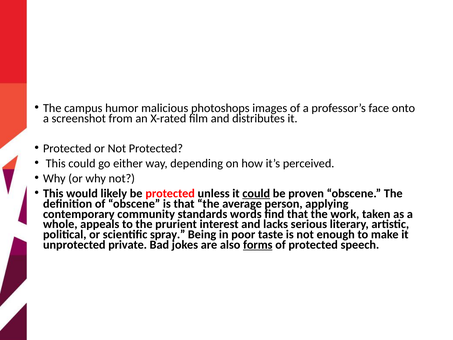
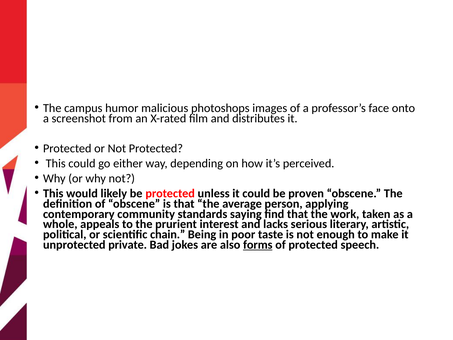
could underline: present -> none (256, 193)
words: words -> saying (246, 214)
spray: spray -> chain (168, 234)
